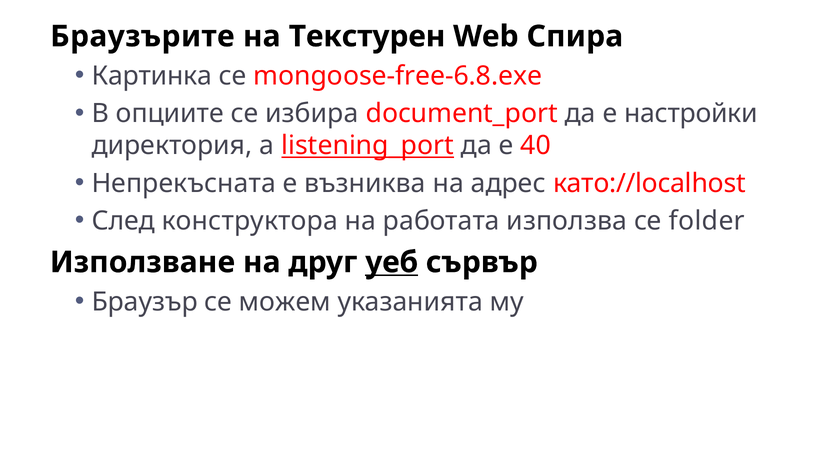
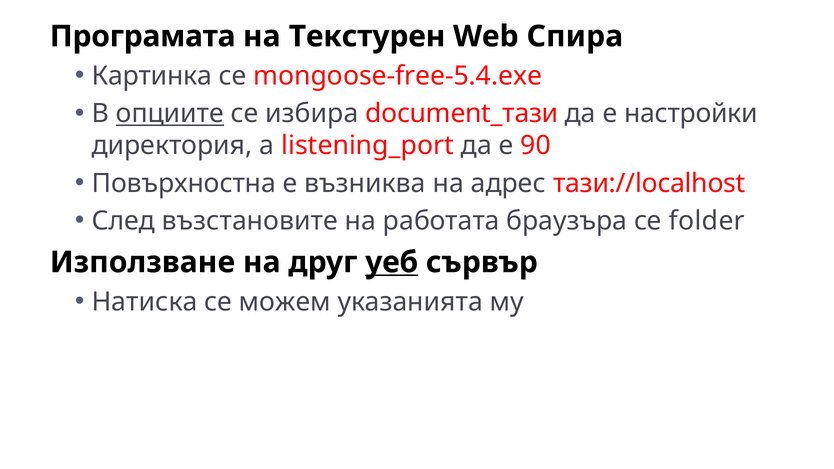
Браузърите: Браузърите -> Програмата (143, 36)
mongoose-free-6.8.exe: mongoose-free-6.8.exe -> mongoose-free-5.4.exe (398, 76)
опциите underline: none -> present (170, 114)
document_port: document_port -> document_тази (462, 114)
listening_port underline: present -> none (368, 146)
40: 40 -> 90 (536, 146)
Непрекъсната: Непрекъсната -> Повърхностна (184, 183)
като://localhost: като://localhost -> тази://localhost (649, 183)
конструктора: конструктора -> възстановите (250, 221)
използва: използва -> браузъра (567, 221)
Браузър: Браузър -> Натиска (145, 302)
